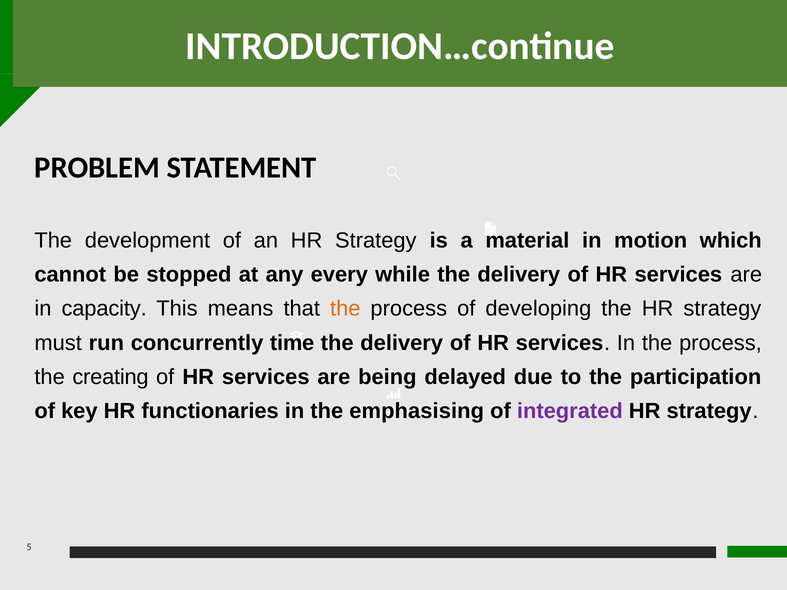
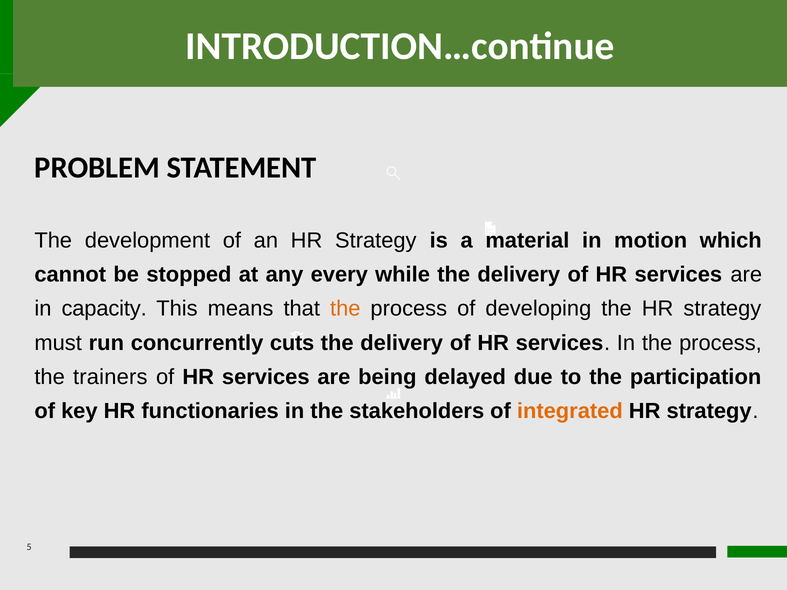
time: time -> cuts (292, 343)
creating: creating -> trainers (110, 377)
emphasising: emphasising -> stakeholders (417, 411)
integrated colour: purple -> orange (570, 411)
